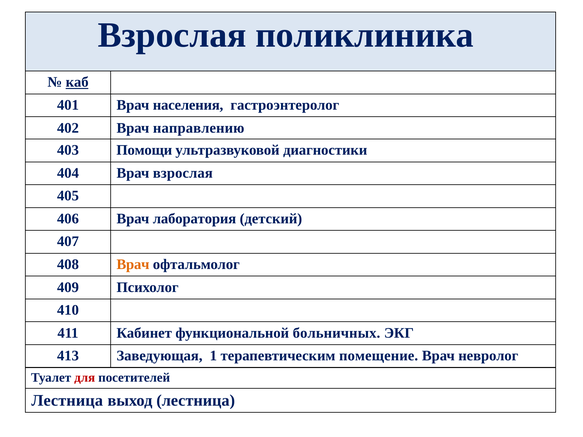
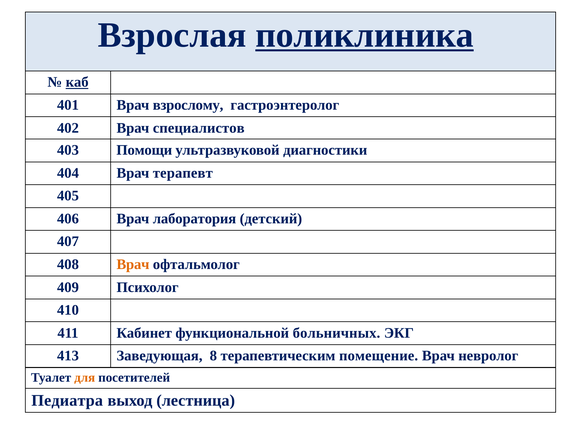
поликлиника underline: none -> present (365, 35)
населения: населения -> взрослому (188, 105)
направлению: направлению -> специалистов (199, 128)
Врач взрослая: взрослая -> терапевт (183, 173)
1: 1 -> 8 (213, 356)
для colour: red -> orange (85, 378)
Лестница: Лестница -> Педиатра (67, 401)
